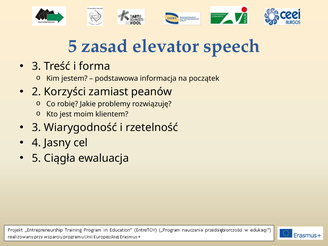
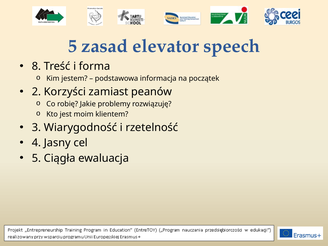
3: 3 -> 8 (37, 66)
